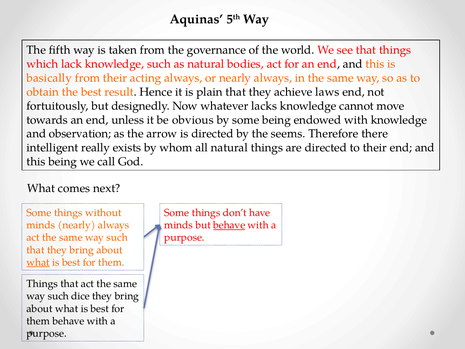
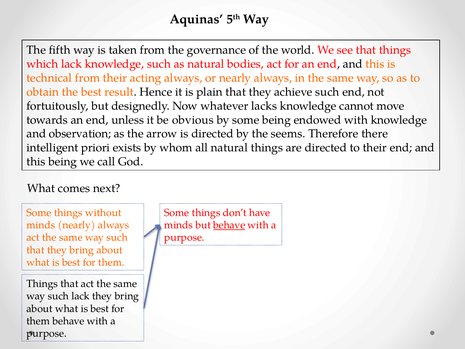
basically: basically -> technical (49, 78)
achieve laws: laws -> such (327, 92)
really: really -> priori (96, 148)
what underline: present -> none (38, 262)
such dice: dice -> lack (81, 296)
